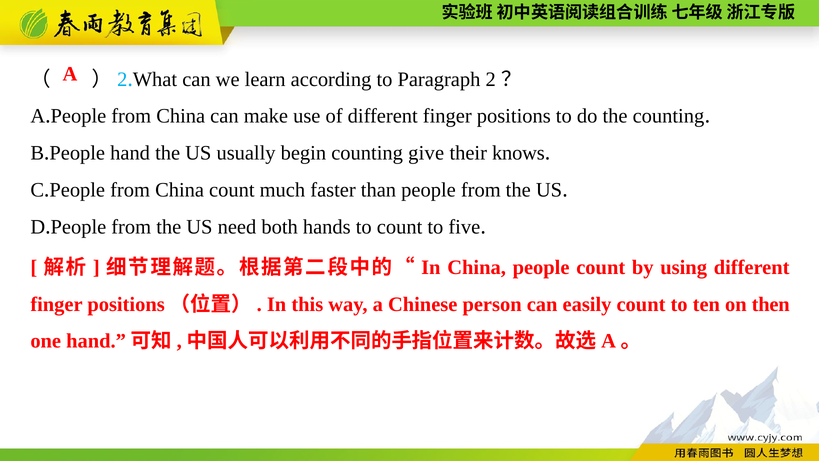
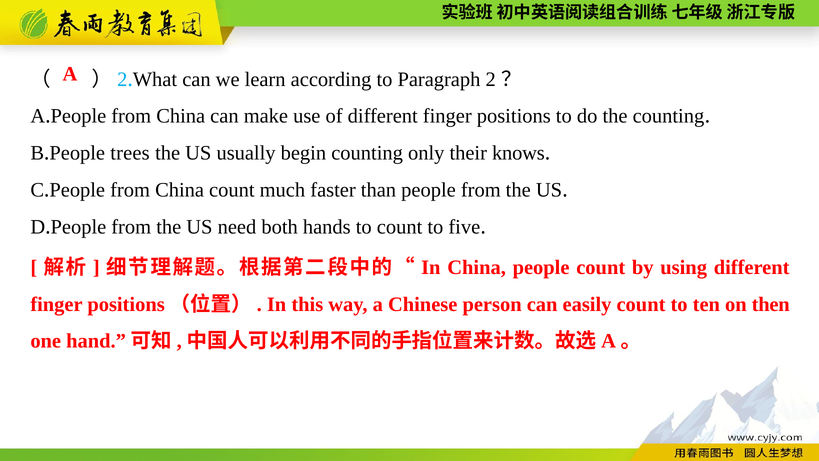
hand: hand -> trees (130, 153)
give: give -> only (426, 153)
